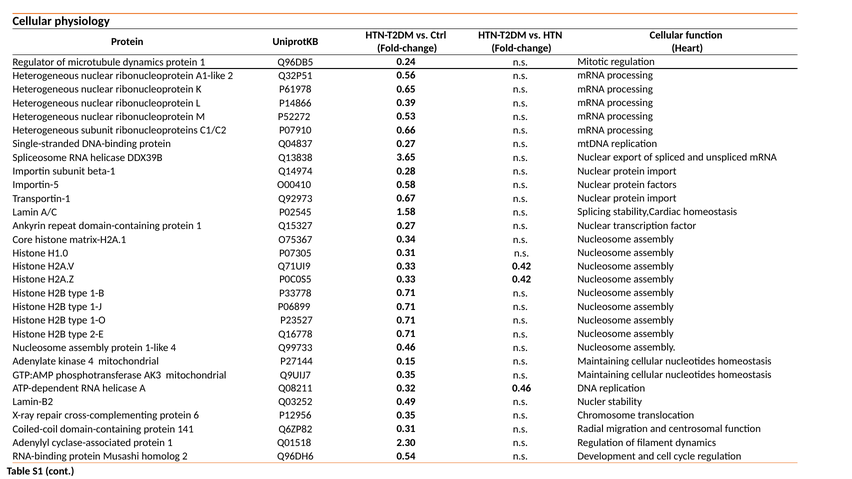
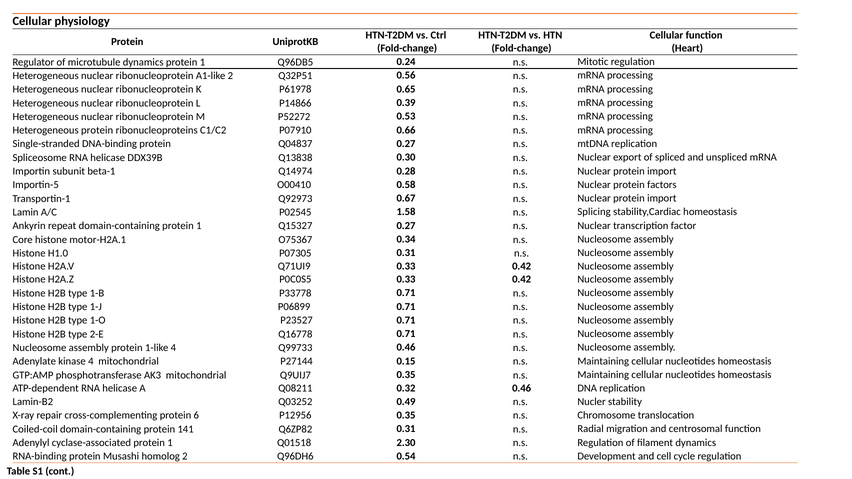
Heterogeneous subunit: subunit -> protein (97, 130)
3.65: 3.65 -> 0.30 (406, 157)
matrix-H2A.1: matrix-H2A.1 -> motor-H2A.1 (98, 240)
